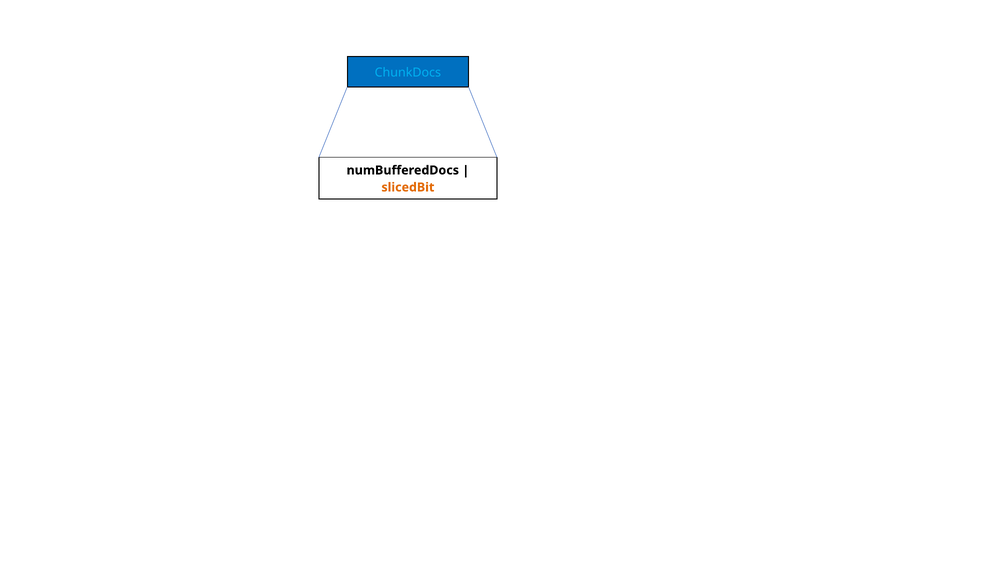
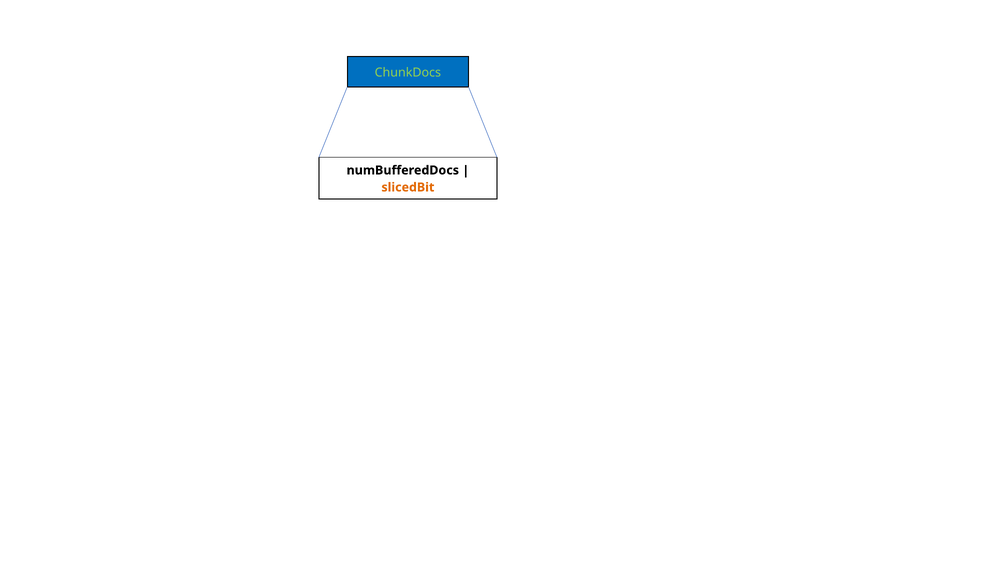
ChunkDocs colour: light blue -> light green (408, 72)
